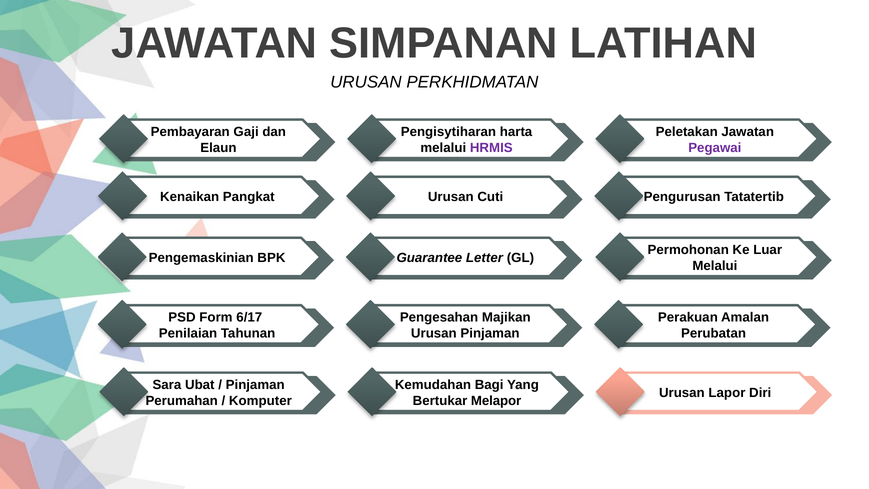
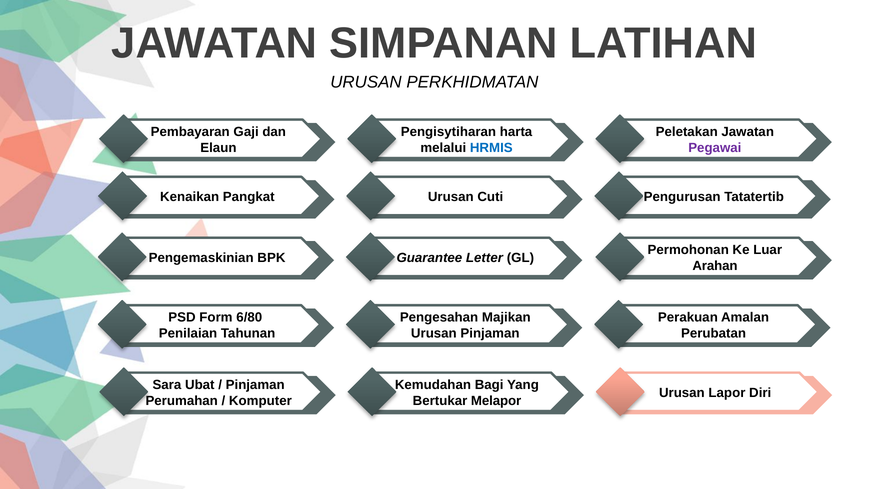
HRMIS colour: purple -> blue (491, 148)
Melalui: Melalui -> Arahan (715, 266)
6/17: 6/17 -> 6/80 (249, 317)
